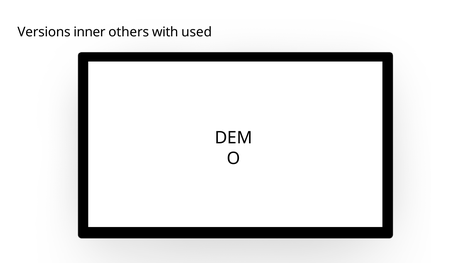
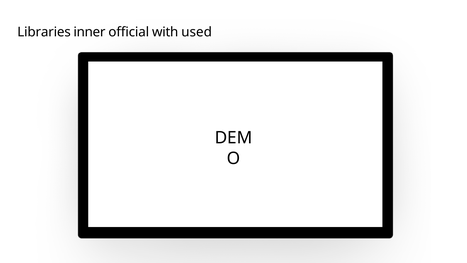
Versions: Versions -> Libraries (44, 32)
others: others -> official (129, 32)
